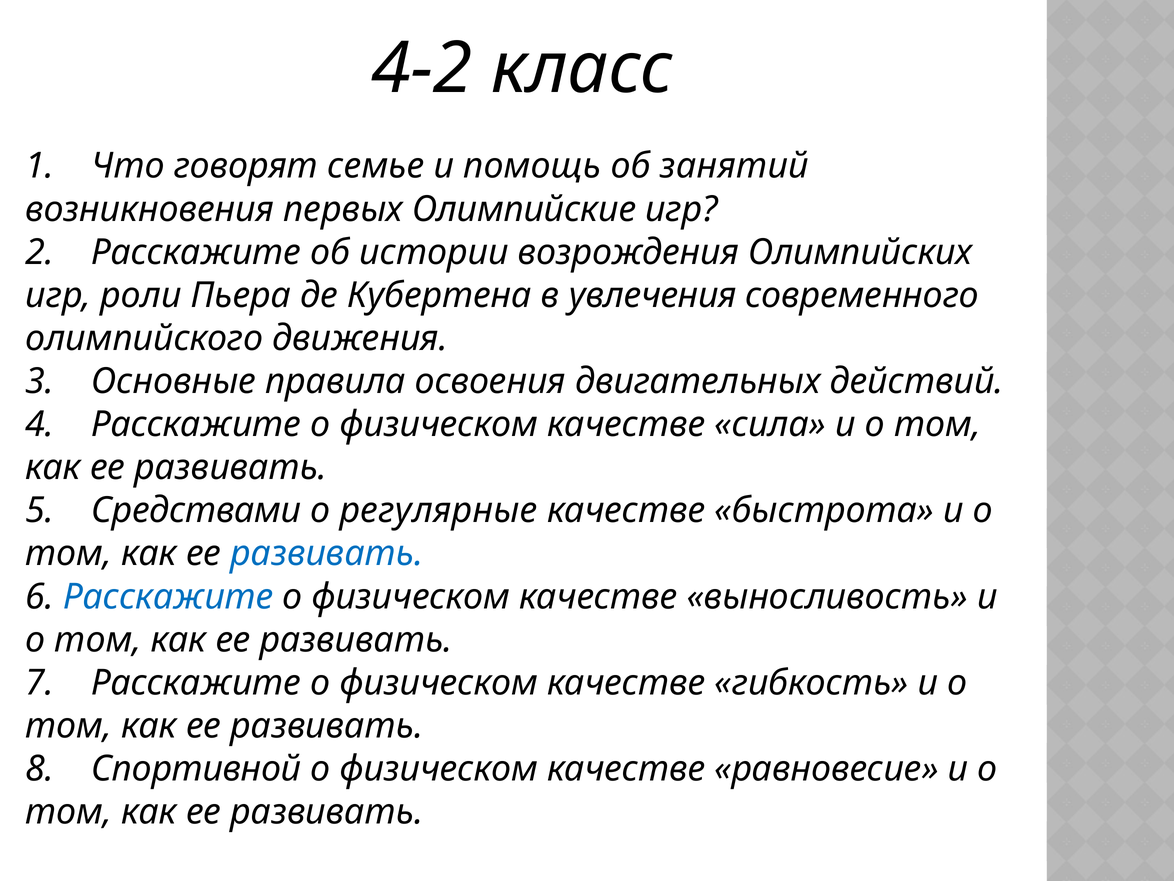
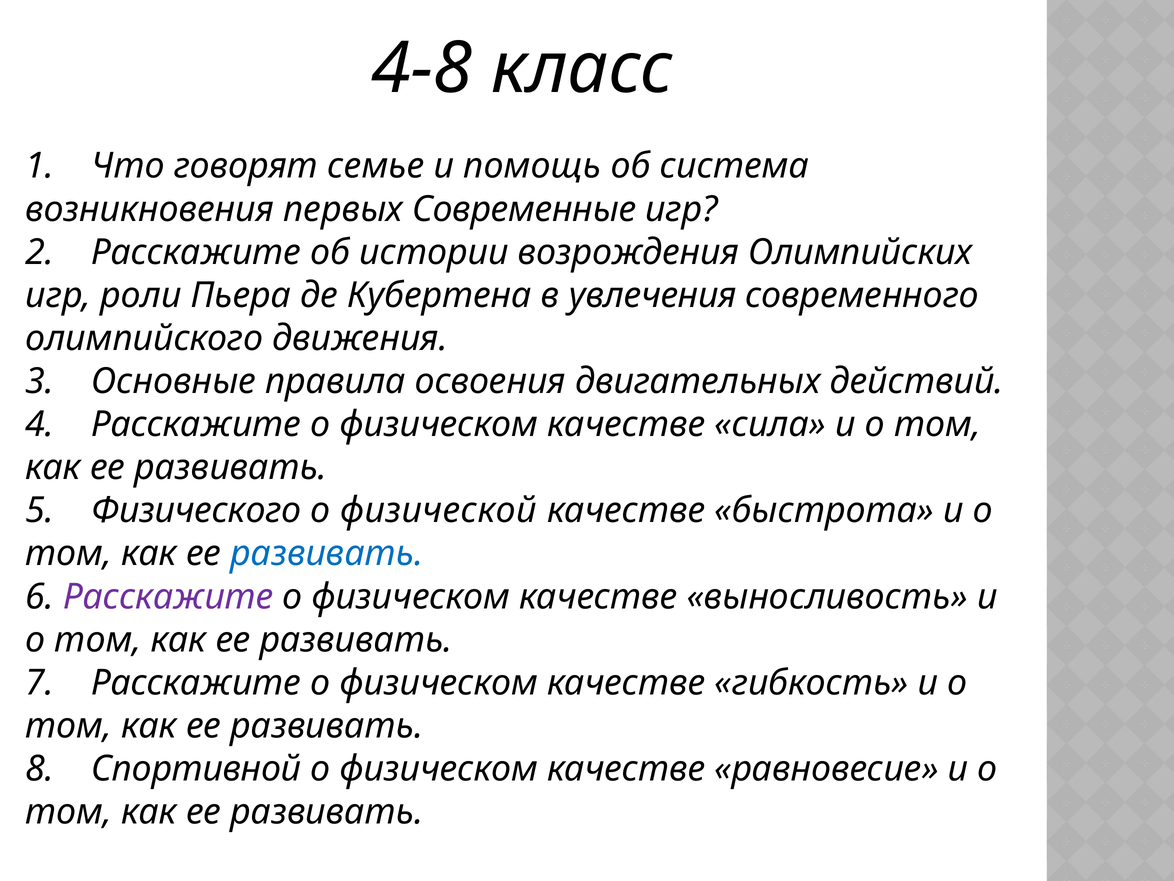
4-2: 4-2 -> 4-8 (422, 69)
занятий: занятий -> система (734, 166)
Олимпийские: Олимпийские -> Современные (524, 209)
Средствами: Средствами -> Физического (196, 510)
регулярные: регулярные -> физической (438, 510)
Расскажите colour: blue -> purple (168, 596)
